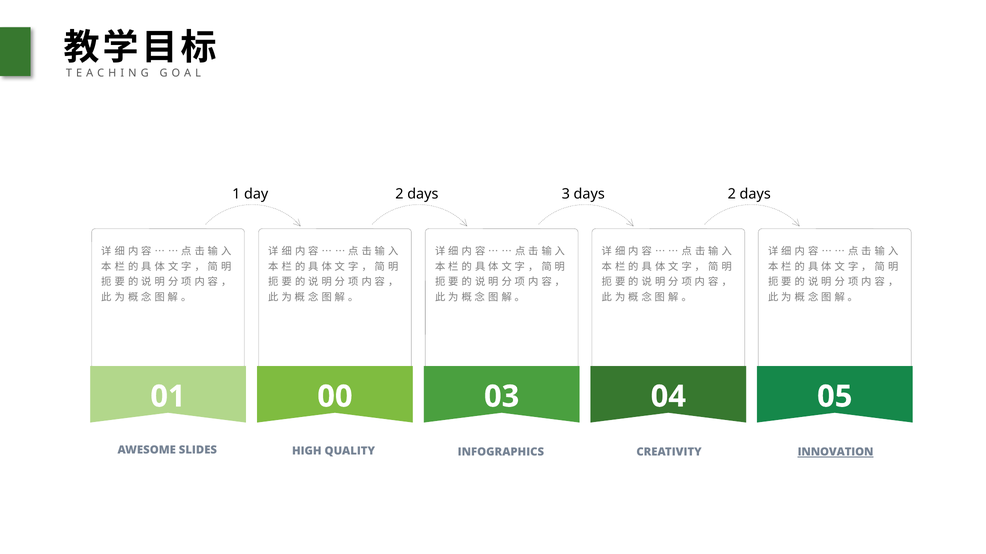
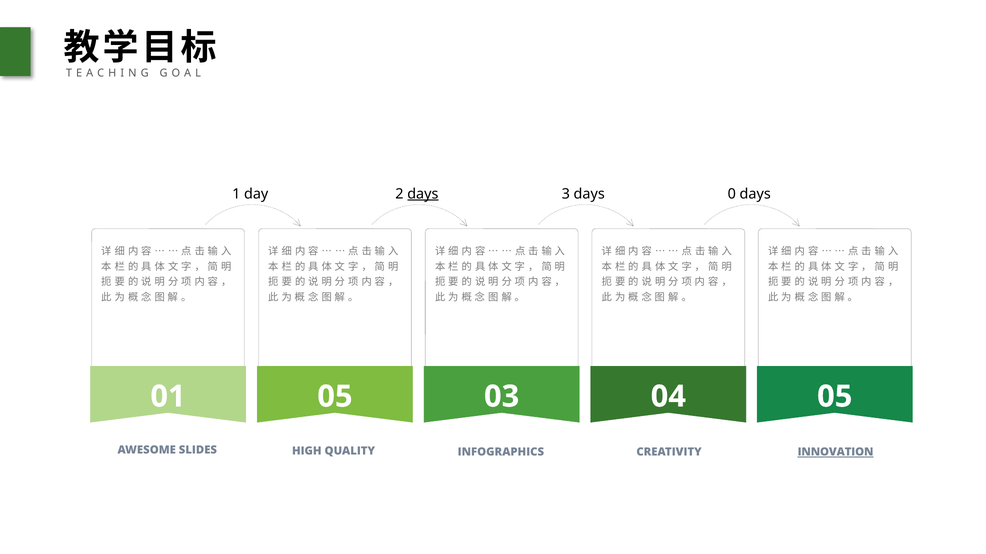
days underline: none -> present (423, 194)
days 2: 2 -> 0 (732, 194)
01 00: 00 -> 05 (335, 397)
